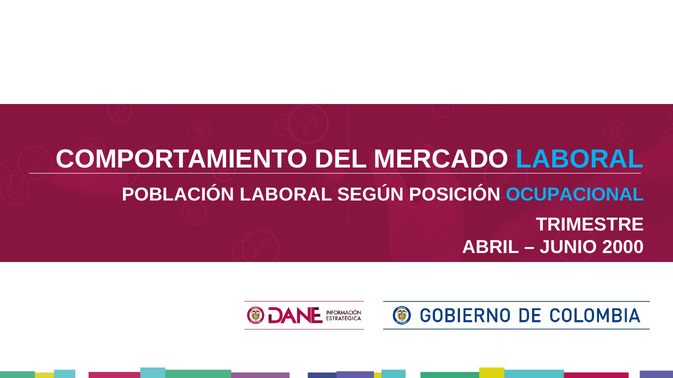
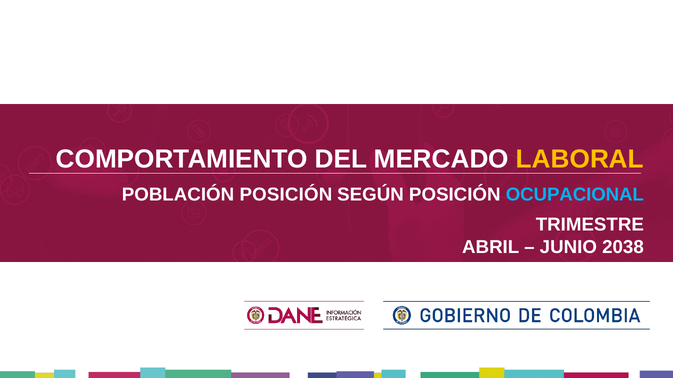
LABORAL colour: light blue -> yellow (580, 159)
POBLACIÓN LABORAL: LABORAL -> POSICIÓN (286, 195)
2000: 2000 -> 2038 (623, 247)
